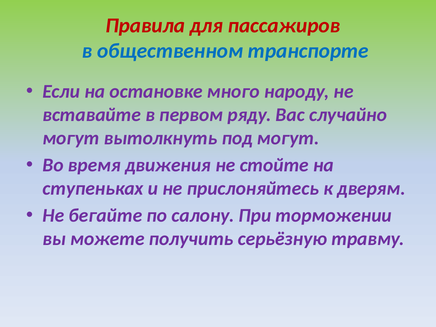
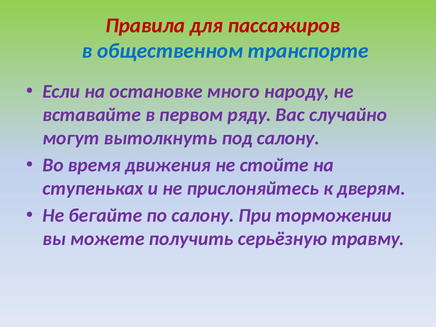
под могут: могут -> салону (288, 138)
